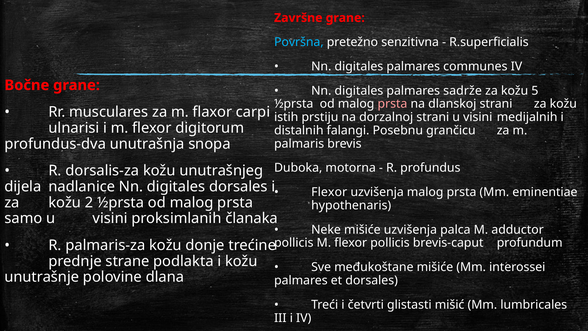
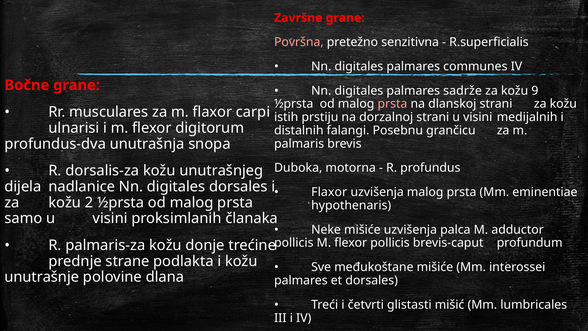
Površna colour: light blue -> pink (299, 42)
5: 5 -> 9 (535, 91)
Flexor: Flexor -> Flaxor (329, 192)
